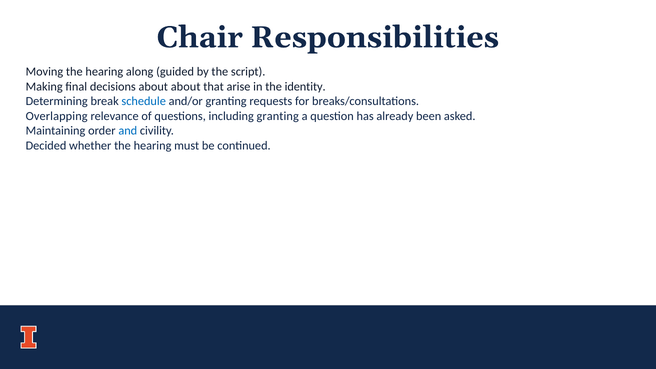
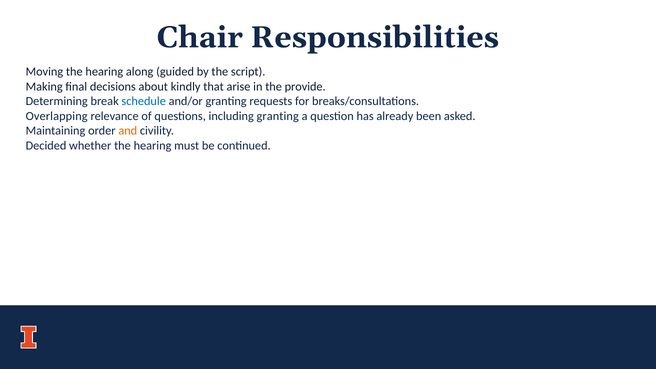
about about: about -> kindly (186, 87)
identity: identity -> provide (305, 87)
and colour: blue -> orange (128, 131)
